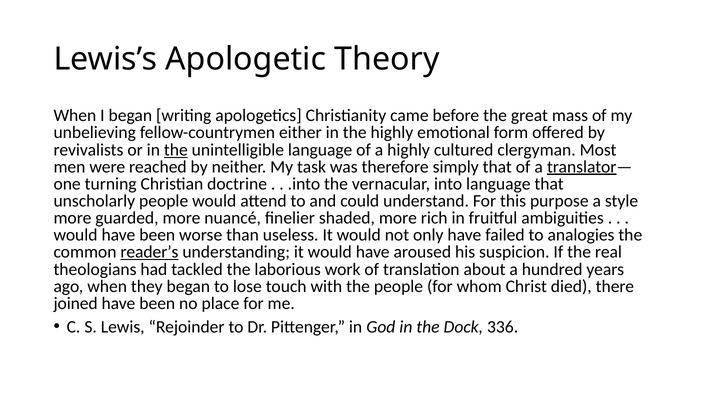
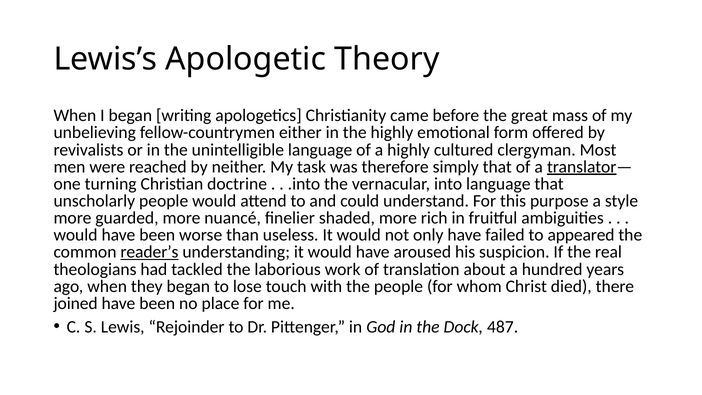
the underline: present -> none (176, 150)
analogies: analogies -> appeared (581, 235)
336: 336 -> 487 (503, 327)
